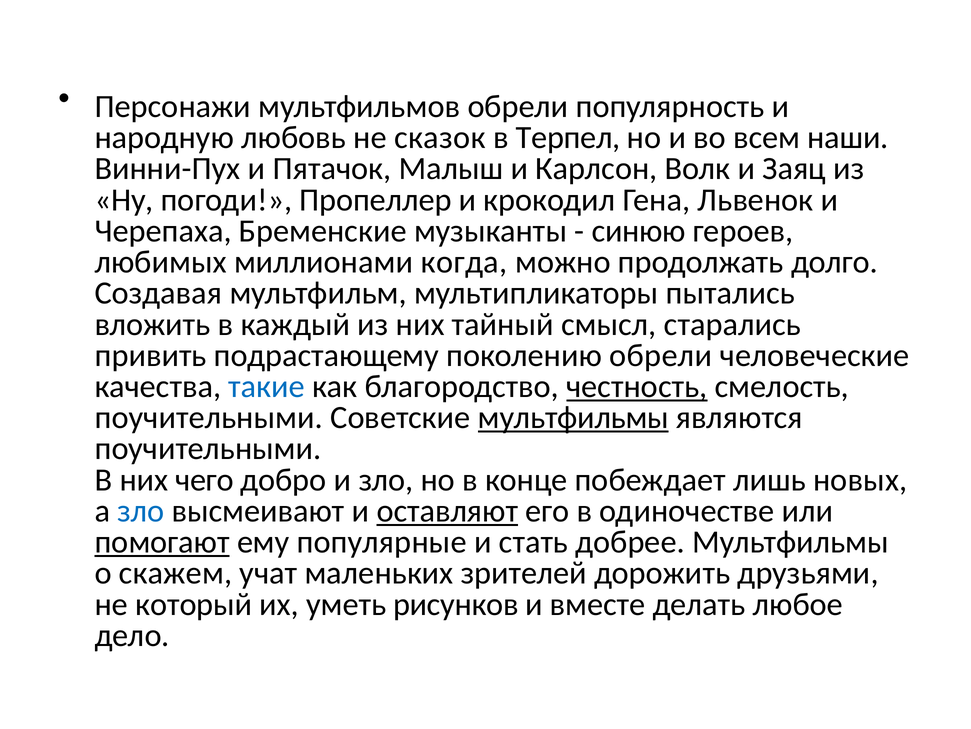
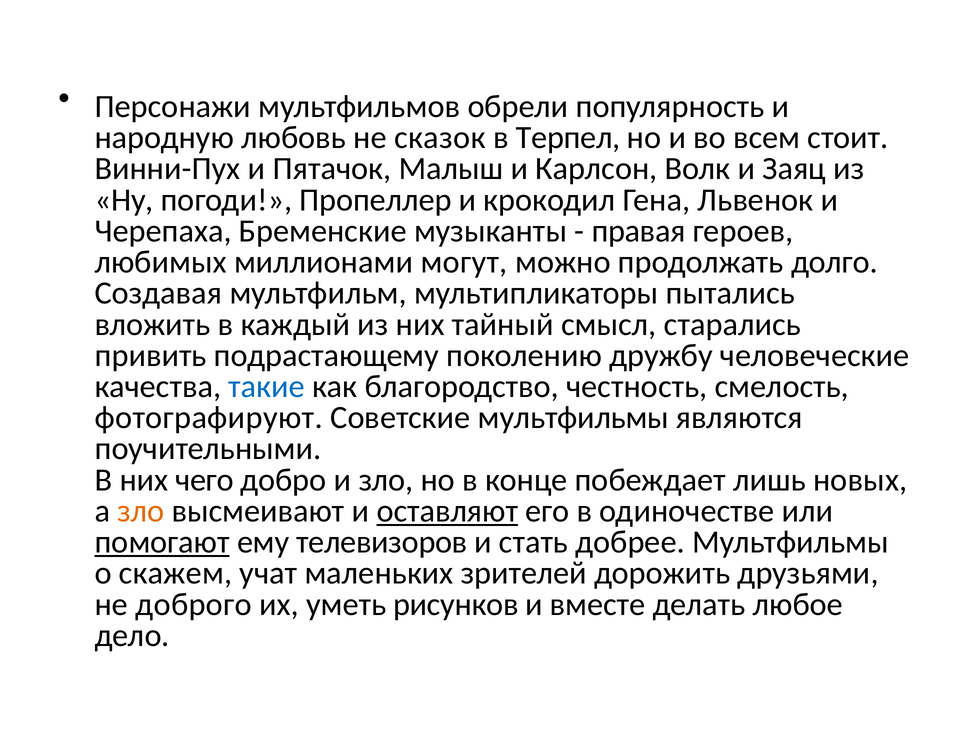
наши: наши -> стоит (848, 138)
синюю: синюю -> правая (639, 231)
когда: когда -> могут (464, 262)
поколению обрели: обрели -> дружбу (661, 355)
честность underline: present -> none (637, 386)
поучительными: поучительными -> фотографируют (209, 417)
мультфильмы underline: present -> none (573, 417)
зло colour: blue -> orange (141, 510)
популярные: популярные -> телевизоров (382, 542)
который: который -> доброго (194, 604)
